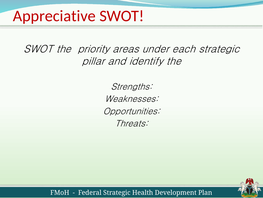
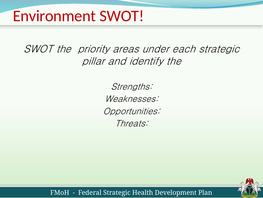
Appreciative: Appreciative -> Environment (54, 16)
